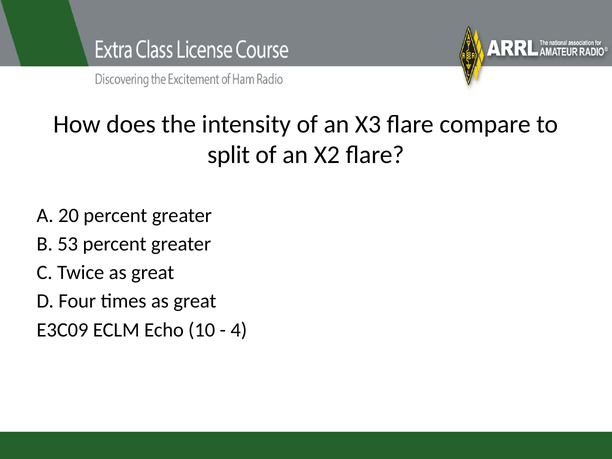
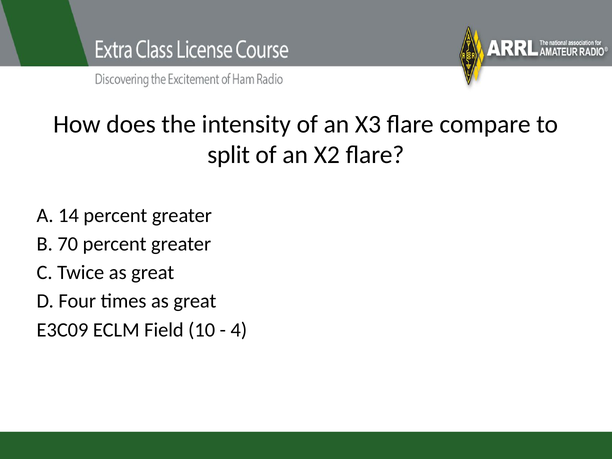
20: 20 -> 14 (69, 216)
53: 53 -> 70 (68, 244)
Echo: Echo -> Field (164, 330)
